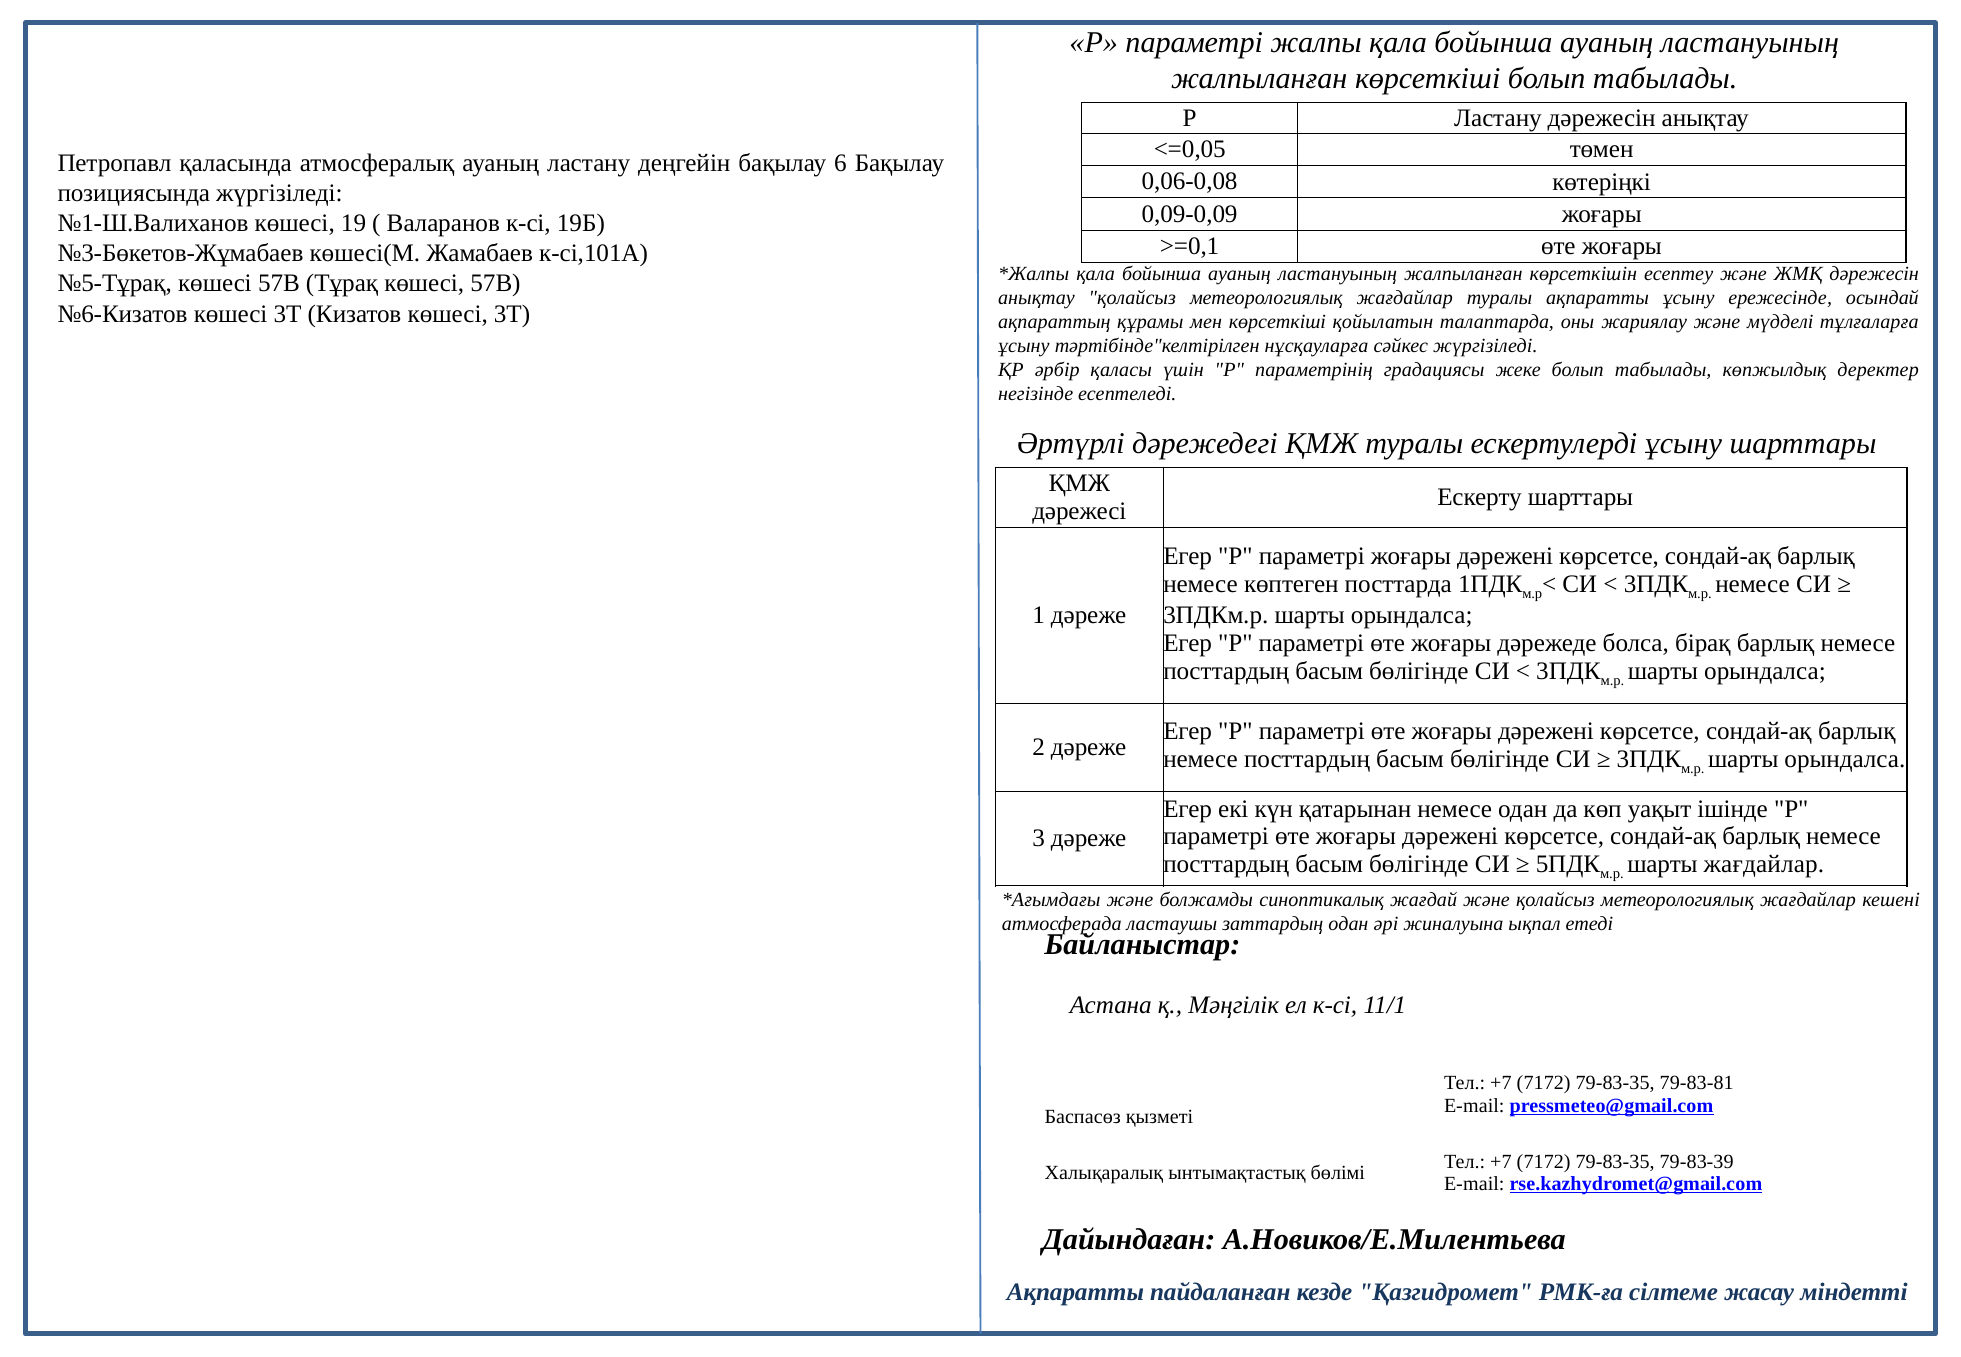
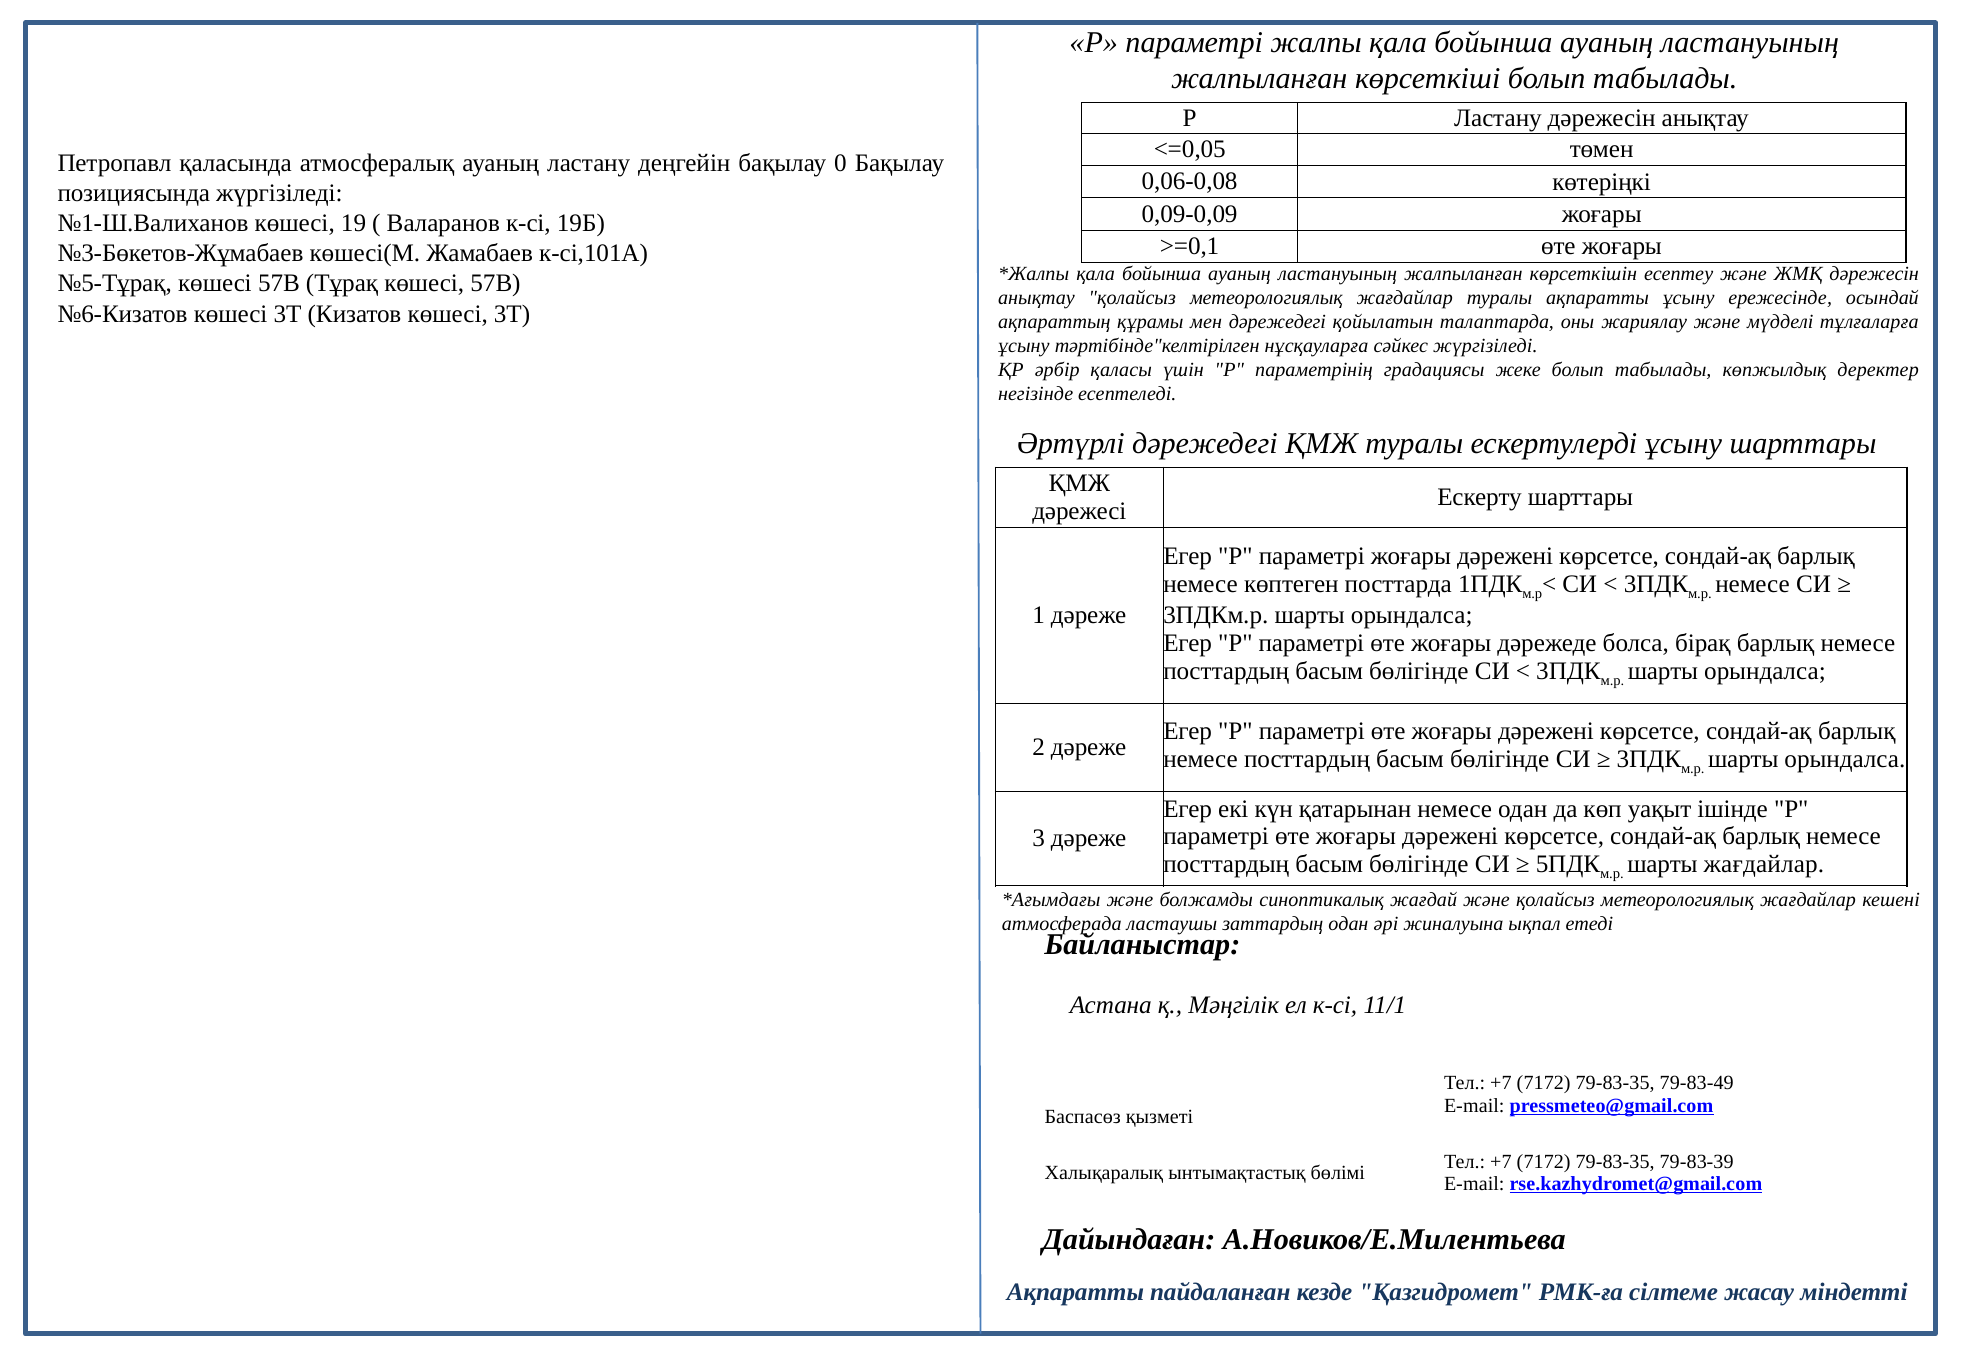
6: 6 -> 0 (840, 163)
мен көрсеткіші: көрсеткіші -> дәрежедегі (1277, 322)
79-83-81: 79-83-81 -> 79-83-49 (1697, 1084)
